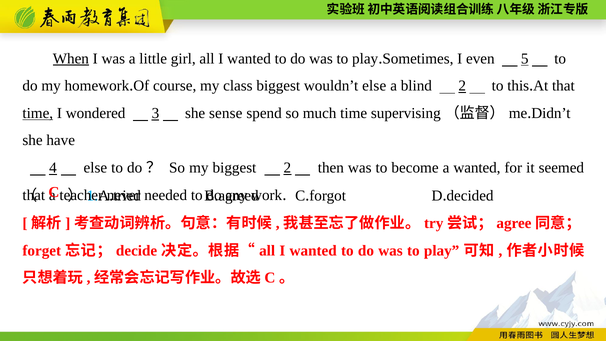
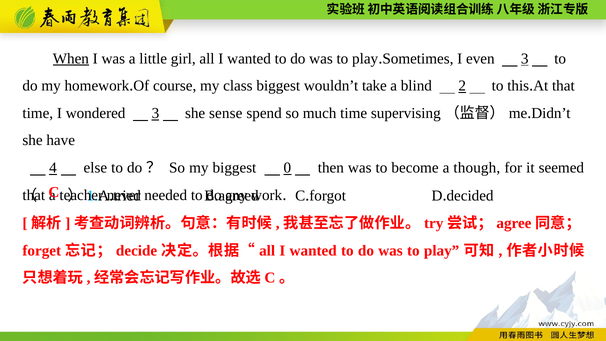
even 5: 5 -> 3 (525, 59)
wouldn’t else: else -> take (374, 86)
time underline: present -> none (38, 113)
biggest 2: 2 -> 0 (287, 168)
a wanted: wanted -> though (477, 168)
